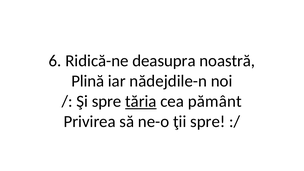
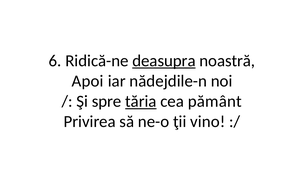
deasupra underline: none -> present (164, 61)
Plină: Plină -> Apoi (88, 81)
ţii spre: spre -> vino (208, 122)
